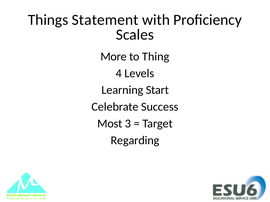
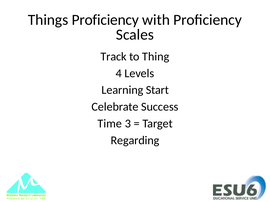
Things Statement: Statement -> Proficiency (105, 20)
More: More -> Track (114, 57)
Most: Most -> Time (110, 124)
